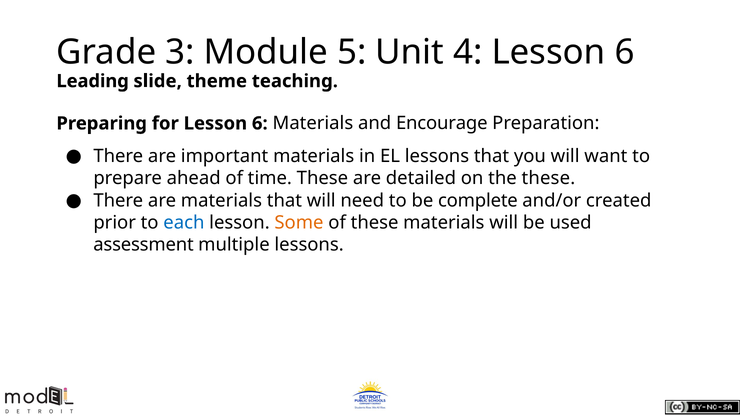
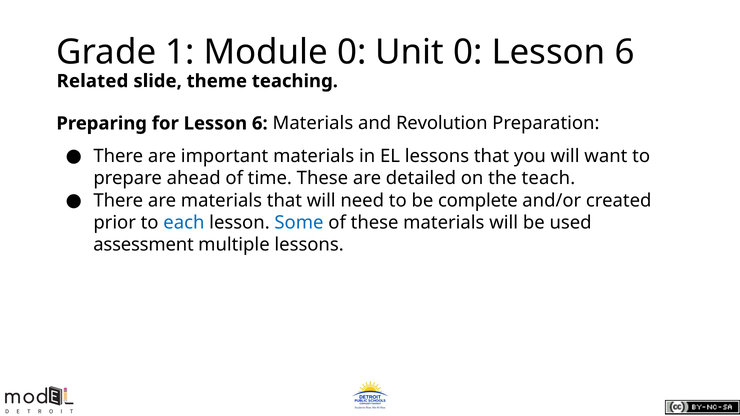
3: 3 -> 1 (180, 52)
Module 5: 5 -> 0 (352, 52)
Unit 4: 4 -> 0 (468, 52)
Leading: Leading -> Related (92, 81)
Encourage: Encourage -> Revolution (442, 123)
the these: these -> teach (548, 178)
Some colour: orange -> blue (299, 223)
